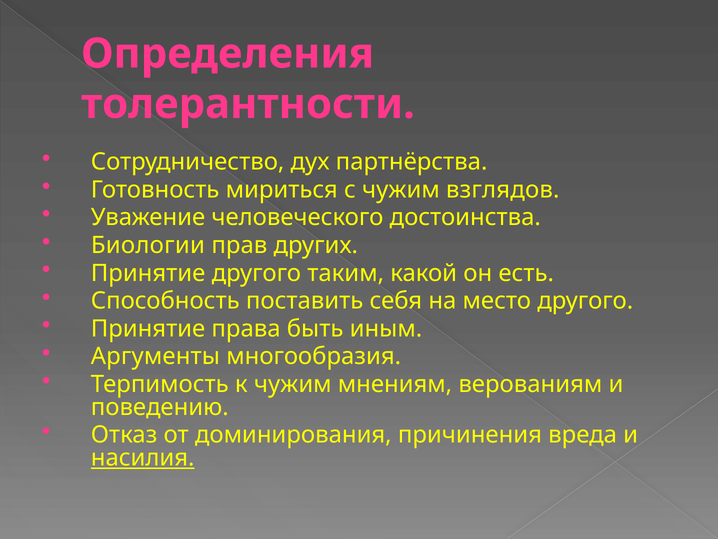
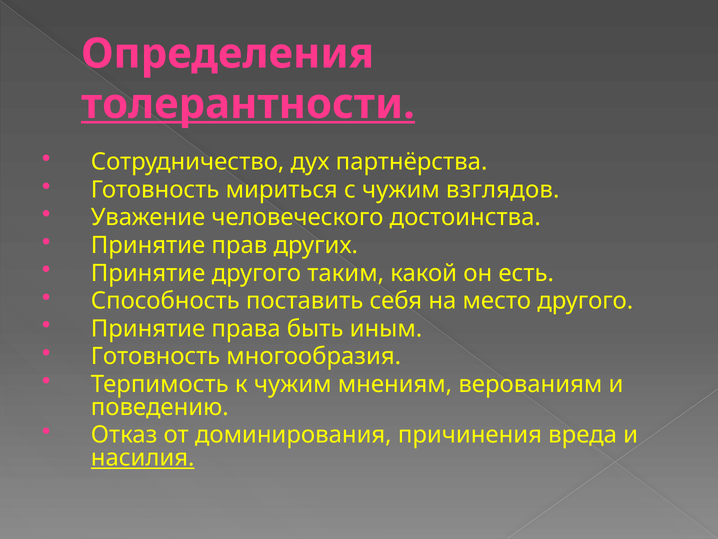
толерантности underline: none -> present (248, 104)
Биологии: Биологии -> Принятие (148, 245)
Аргументы: Аргументы -> Готовность (156, 356)
